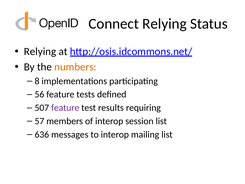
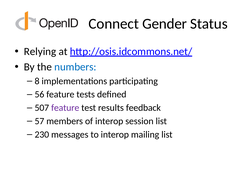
Connect Relying: Relying -> Gender (165, 24)
numbers colour: orange -> blue (75, 67)
requiring: requiring -> feedback (143, 108)
636: 636 -> 230 (42, 134)
